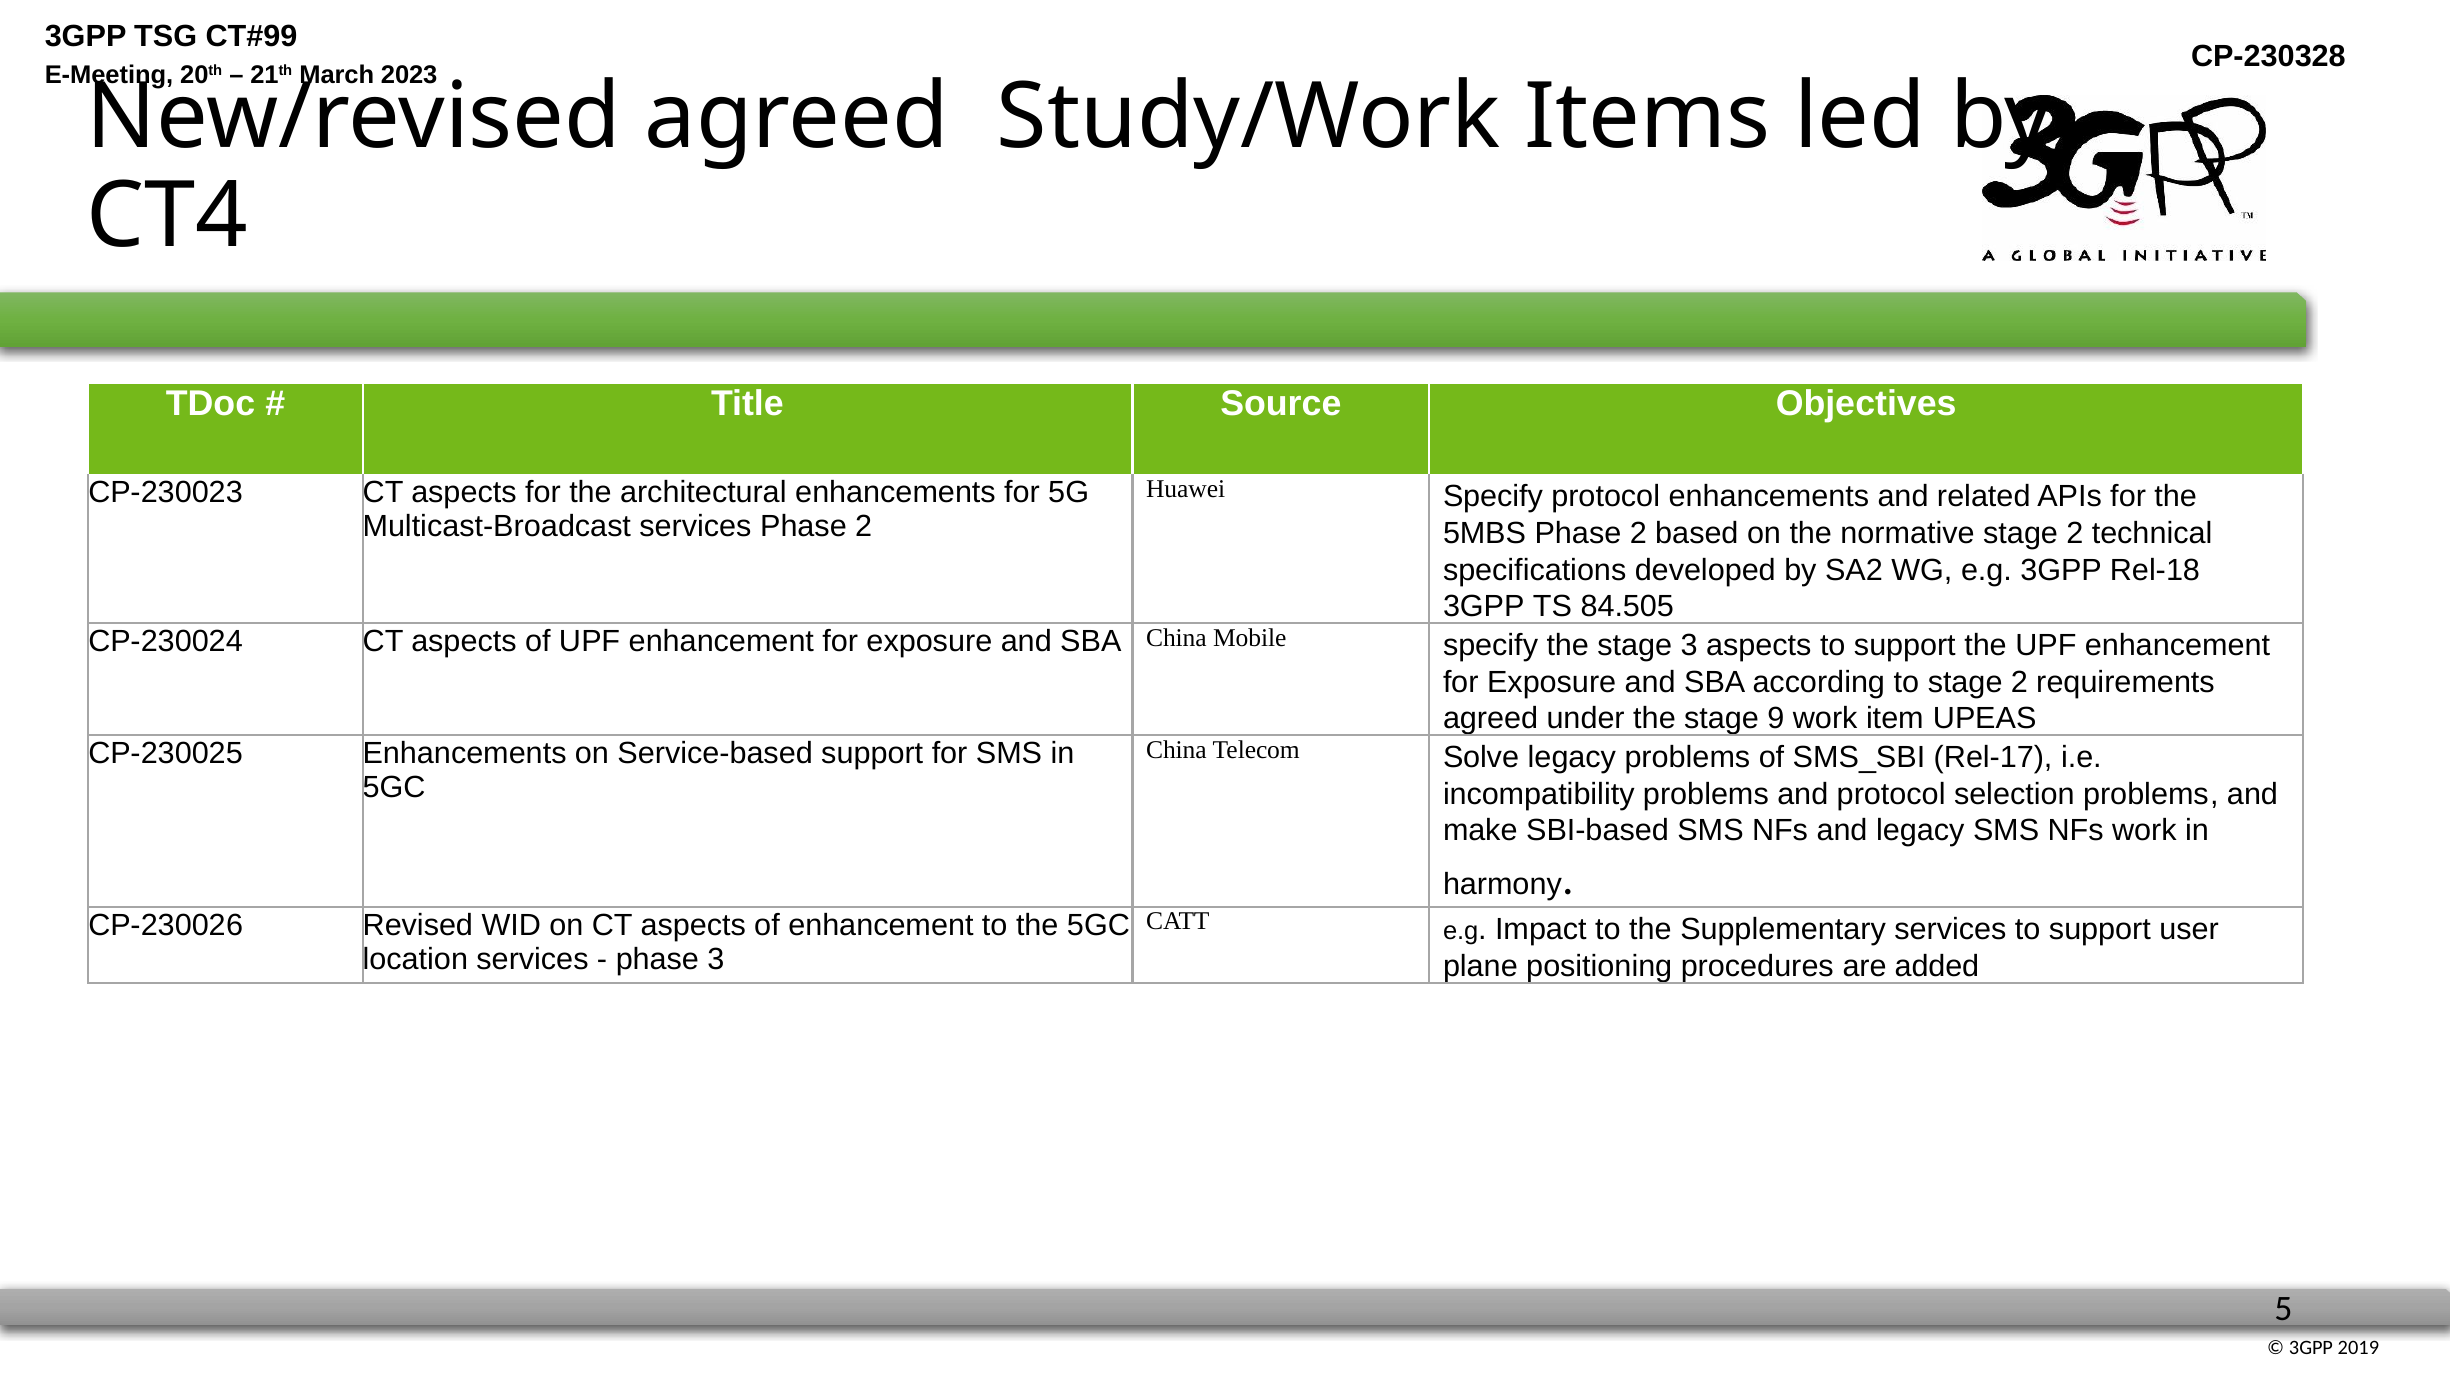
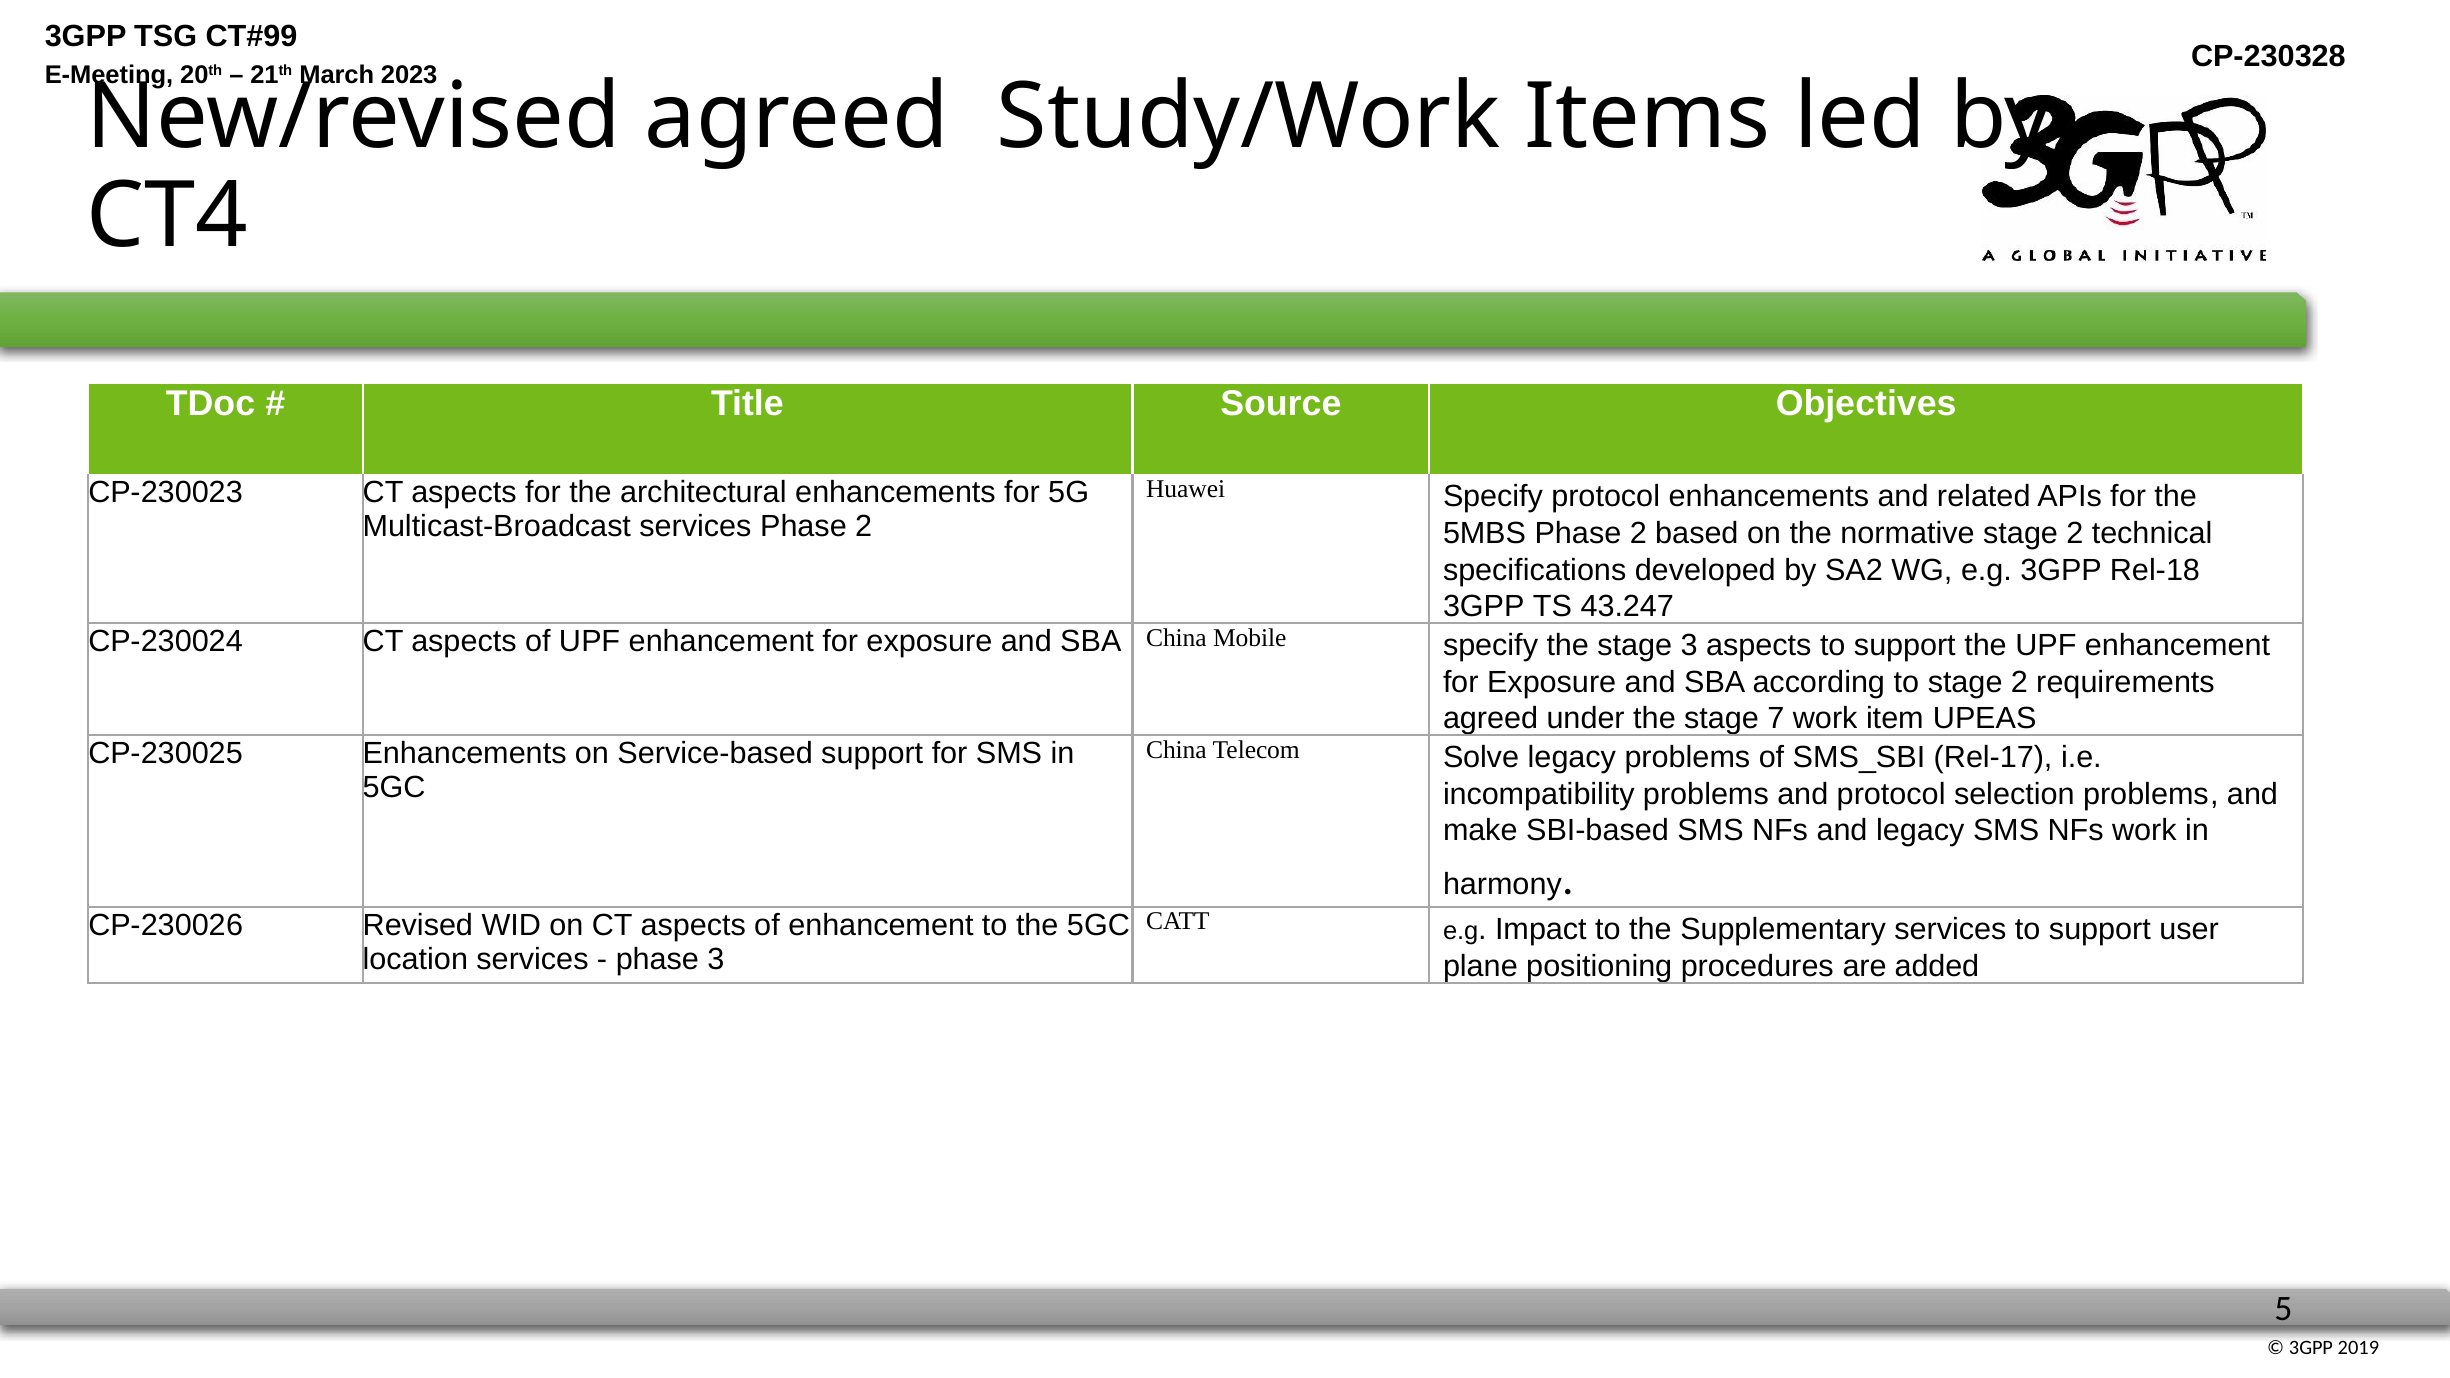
84.505: 84.505 -> 43.247 (1627, 607)
9: 9 -> 7 (1776, 719)
